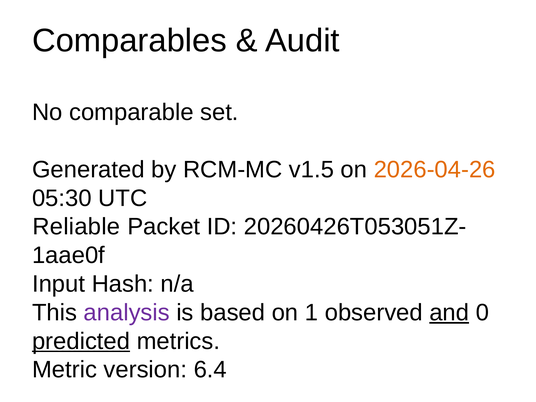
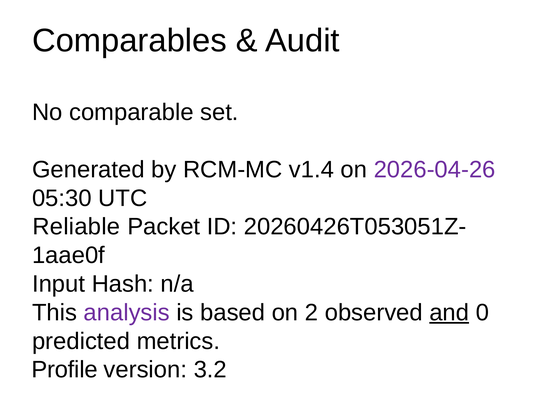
v1.5: v1.5 -> v1.4 (311, 170)
2026-04-26 colour: orange -> purple (435, 170)
1: 1 -> 2 (312, 313)
predicted underline: present -> none (81, 341)
Metric: Metric -> Profile (65, 370)
6.4: 6.4 -> 3.2 (210, 370)
